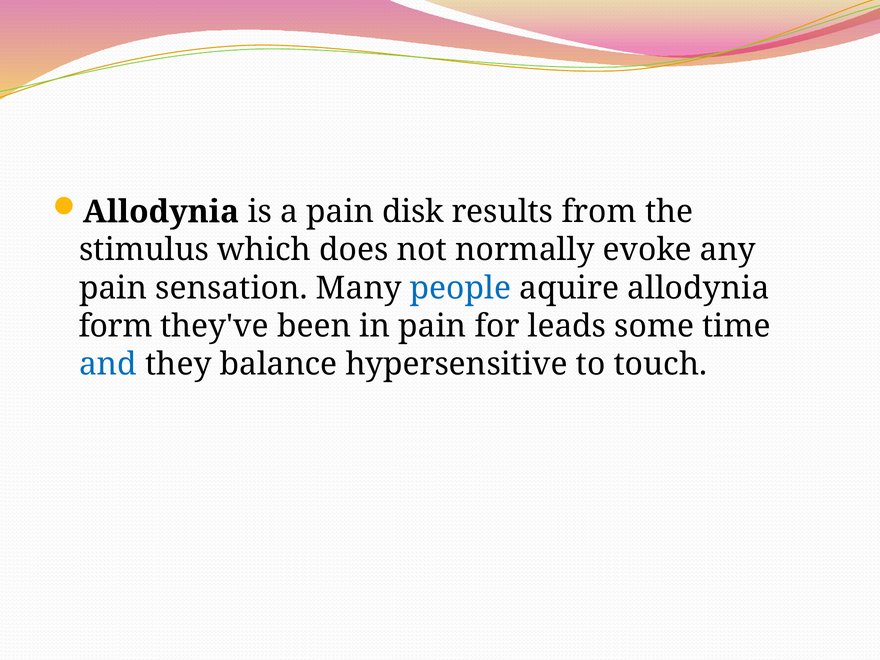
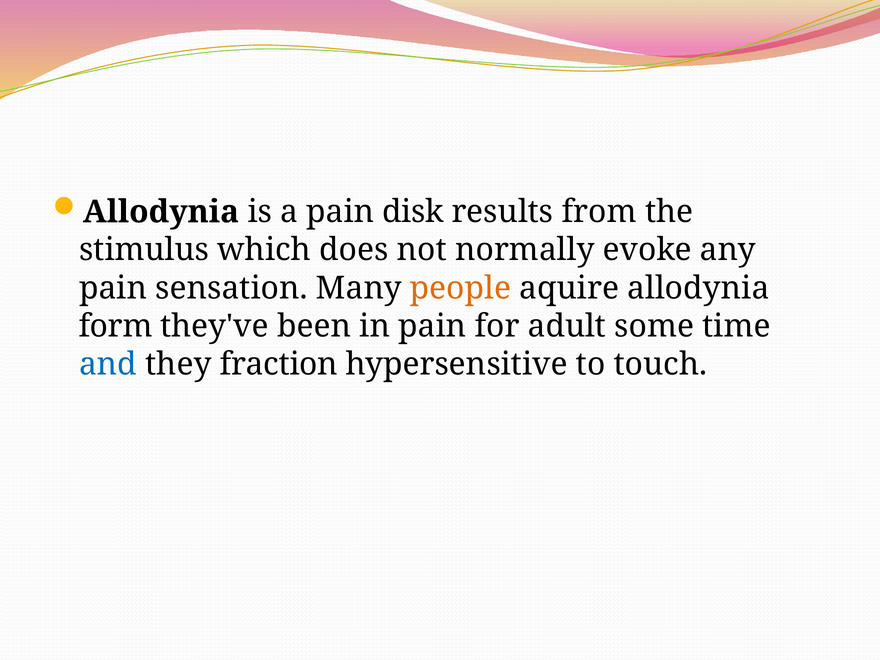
people colour: blue -> orange (460, 288)
leads: leads -> adult (567, 326)
balance: balance -> fraction (279, 364)
